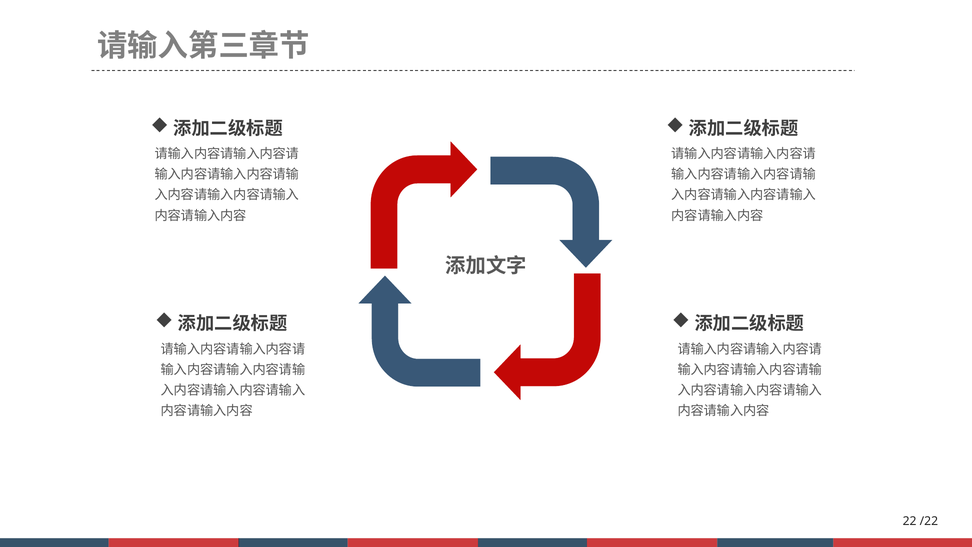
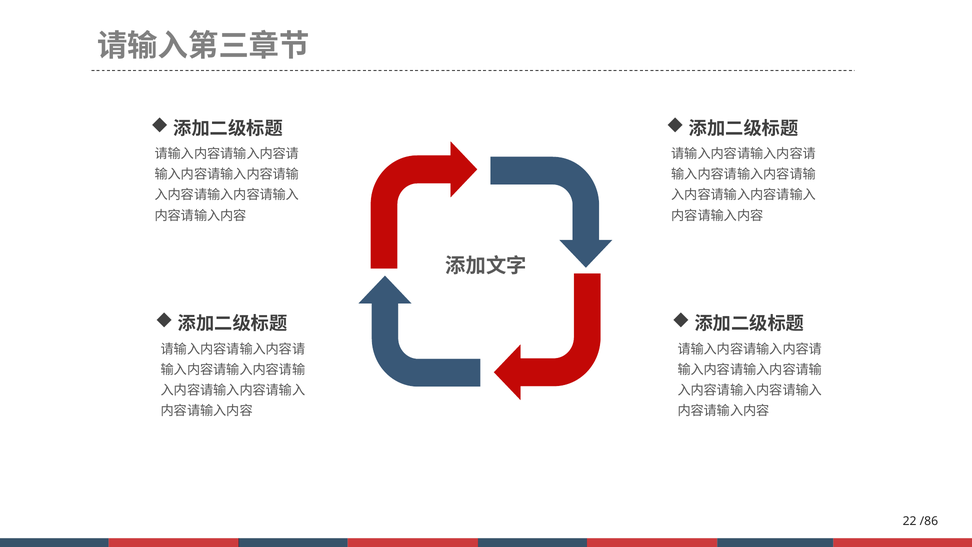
/22: /22 -> /86 (929, 521)
